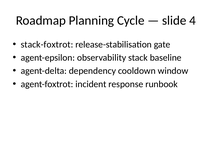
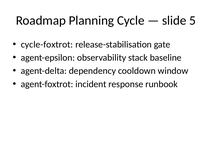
4: 4 -> 5 (193, 21)
stack-foxtrot: stack-foxtrot -> cycle-foxtrot (47, 44)
